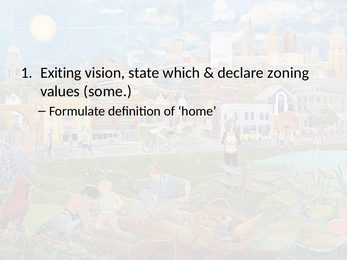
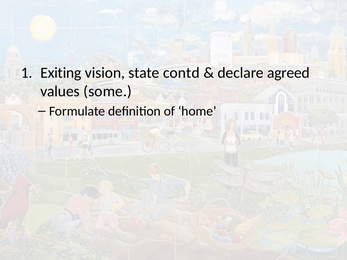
which: which -> contd (181, 73)
zoning: zoning -> agreed (288, 73)
